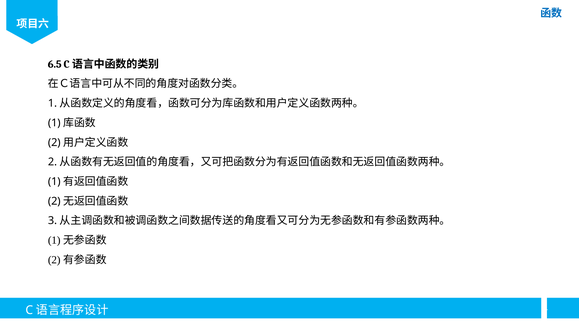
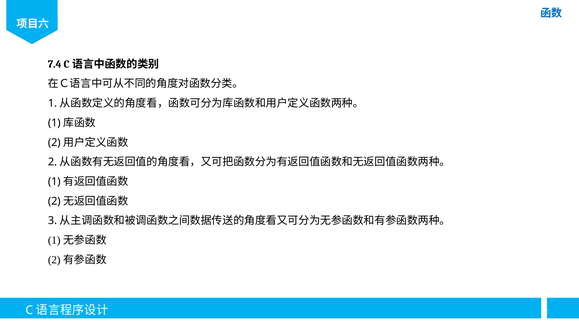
6.5: 6.5 -> 7.4 (55, 64)
